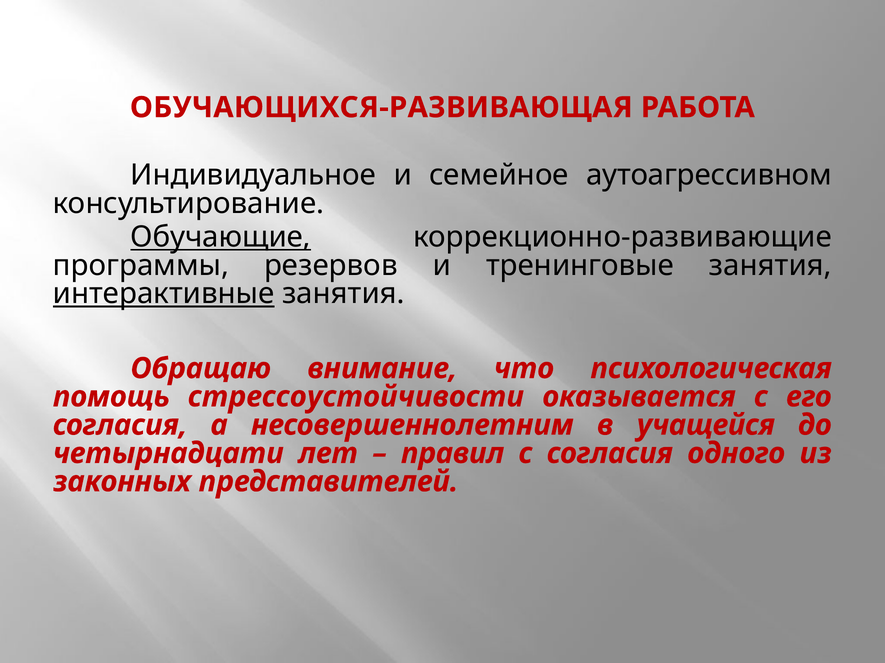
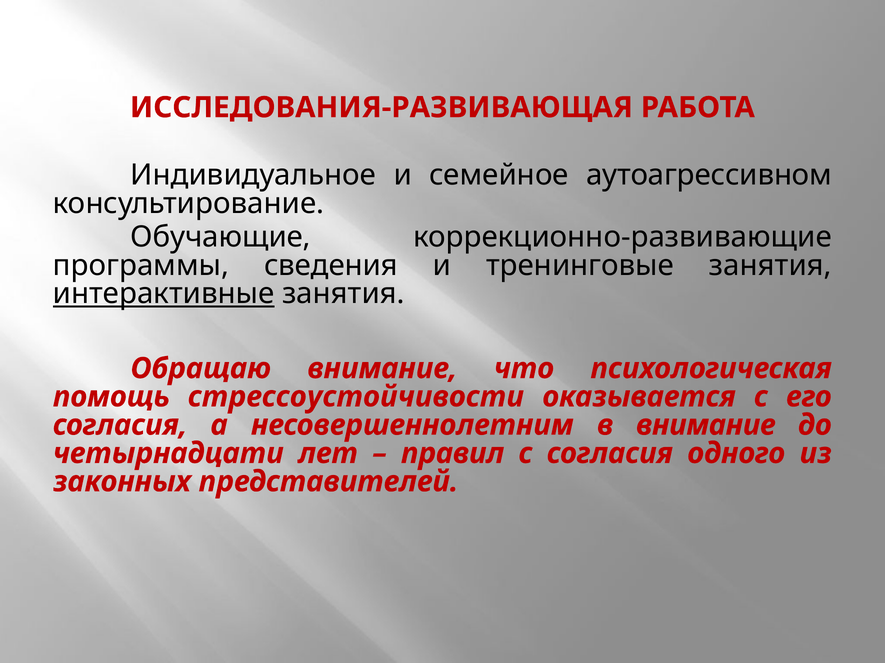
ОБУЧАЮЩИХСЯ-РАЗВИВАЮЩАЯ: ОБУЧАЮЩИХСЯ-РАЗВИВАЮЩАЯ -> ИССЛЕДОВАНИЯ-РАЗВИВАЮЩАЯ (381, 108)
Обучающие underline: present -> none (221, 237)
резервов: резервов -> сведения (331, 266)
в учащейся: учащейся -> внимание (706, 425)
